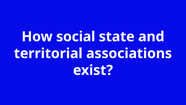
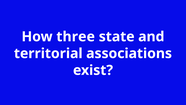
social: social -> three (76, 37)
